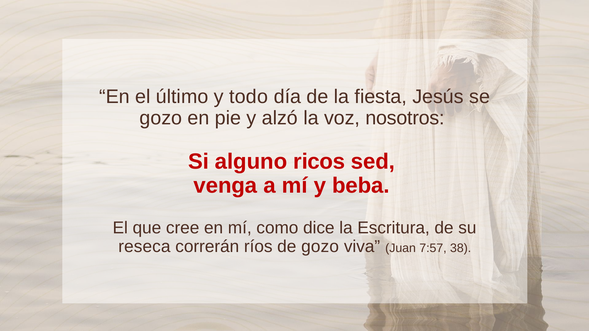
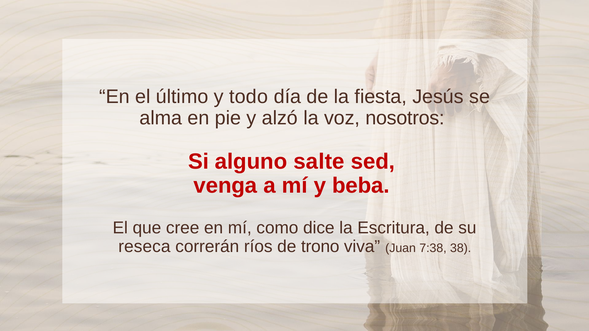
gozo: gozo -> alma (161, 118)
ricos: ricos -> salte (319, 162)
de gozo: gozo -> trono (320, 247)
7:57: 7:57 -> 7:38 (433, 248)
